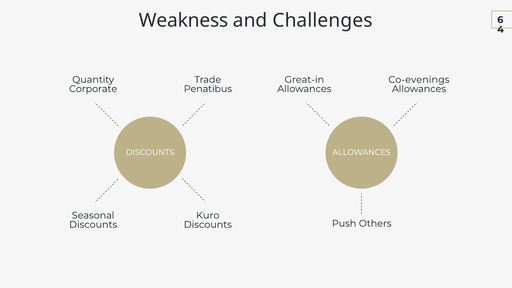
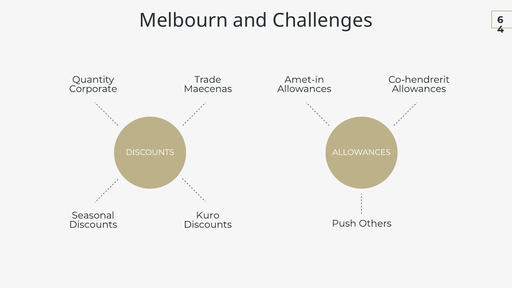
Weakness: Weakness -> Melbourn (184, 20)
Great-in: Great-in -> Amet-in (304, 80)
Co-evenings: Co-evenings -> Co-hendrerit (419, 80)
Penatibus: Penatibus -> Maecenas (208, 89)
